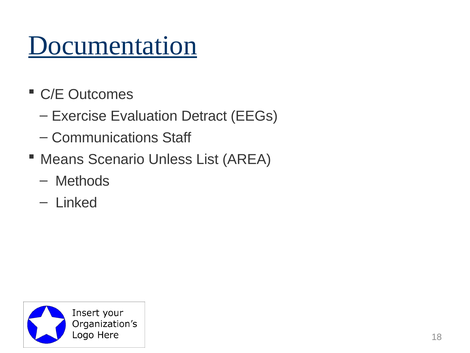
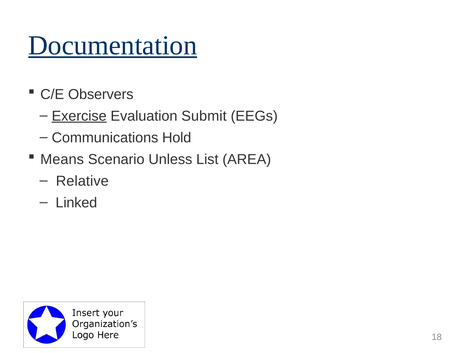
Outcomes: Outcomes -> Observers (101, 94)
Exercise underline: none -> present (79, 116)
Detract: Detract -> Submit (204, 116)
Staff: Staff -> Hold (177, 137)
Methods: Methods -> Relative (82, 181)
